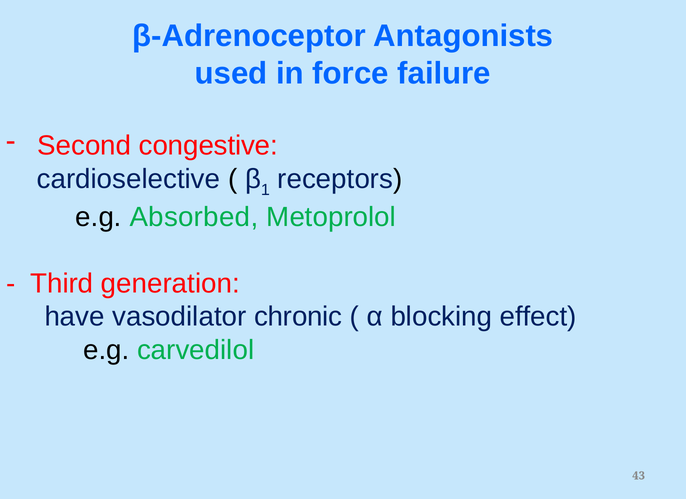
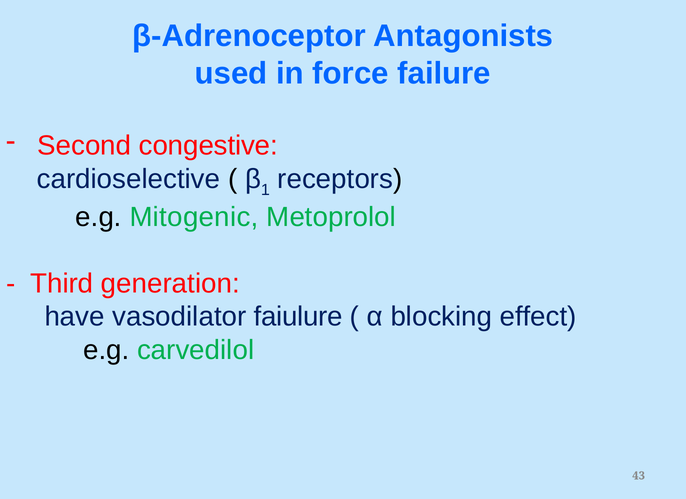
Absorbed: Absorbed -> Mitogenic (194, 217)
chronic: chronic -> faiulure (298, 317)
